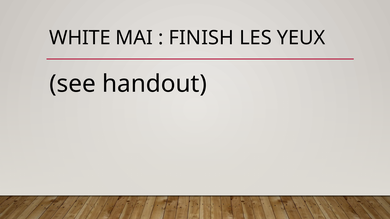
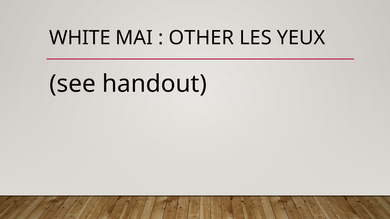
FINISH: FINISH -> OTHER (201, 38)
